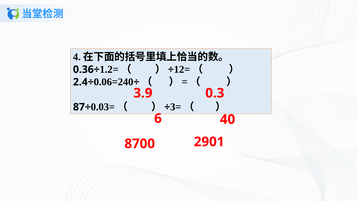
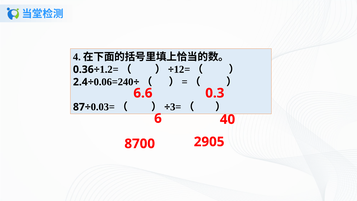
3.9: 3.9 -> 6.6 (143, 93)
2901: 2901 -> 2905 (209, 142)
